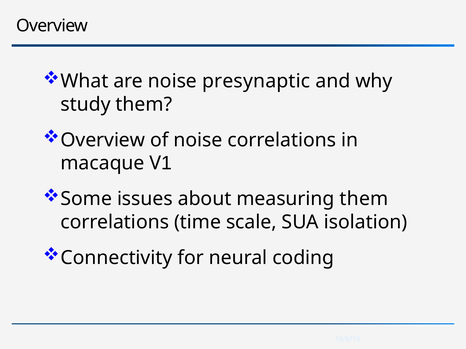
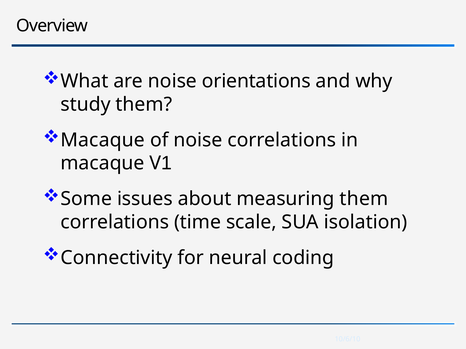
presynaptic: presynaptic -> orientations (256, 81)
Overview: Overview -> Macaque (103, 140)
